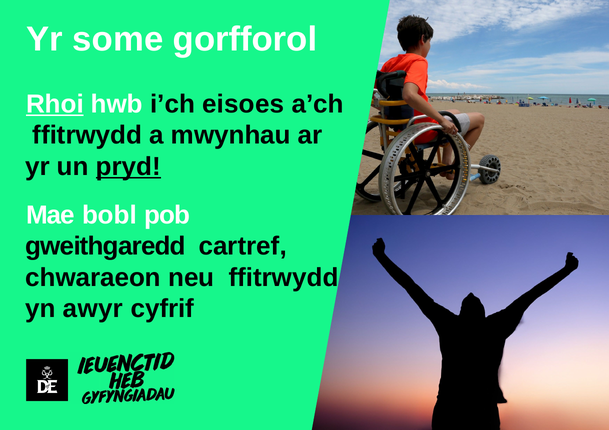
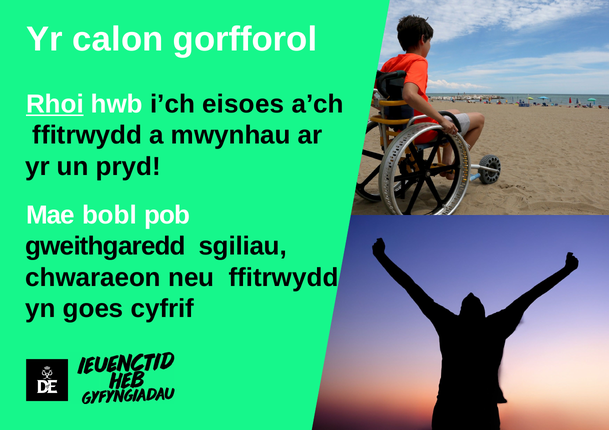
some: some -> calon (118, 39)
pryd underline: present -> none (128, 167)
cartref: cartref -> sgiliau (243, 246)
awyr: awyr -> goes (93, 309)
